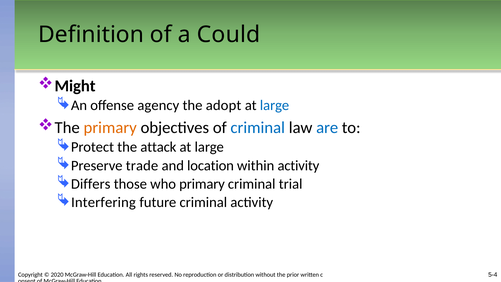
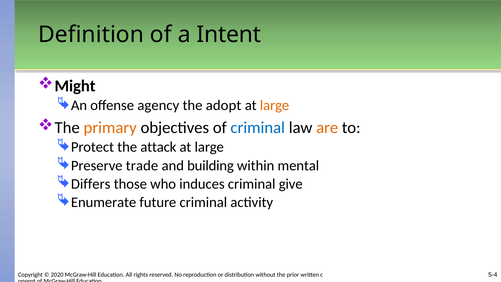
Could: Could -> Intent (229, 35)
large colour: blue -> orange (275, 105)
are colour: blue -> orange (327, 127)
location: location -> building (211, 165)
within activity: activity -> mental (298, 165)
who primary: primary -> induces (202, 184)
trial: trial -> give (291, 184)
Interfering: Interfering -> Enumerate (104, 202)
